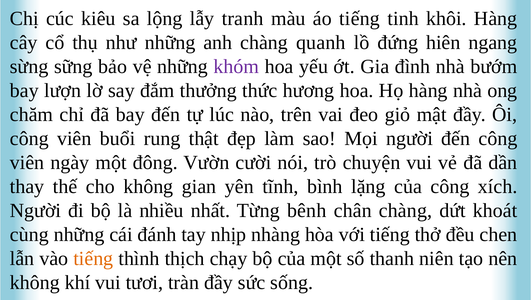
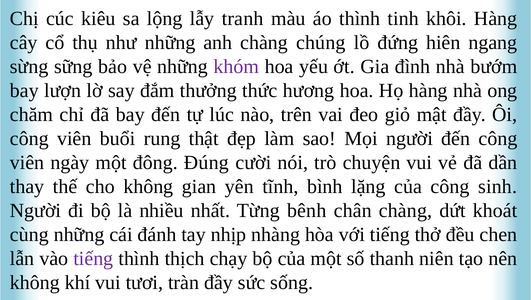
áo tiếng: tiếng -> thình (360, 19)
quanh: quanh -> chúng (321, 43)
Vườn: Vườn -> Đúng (206, 162)
xích: xích -> sinh (498, 186)
tiếng colour: orange -> purple (93, 258)
